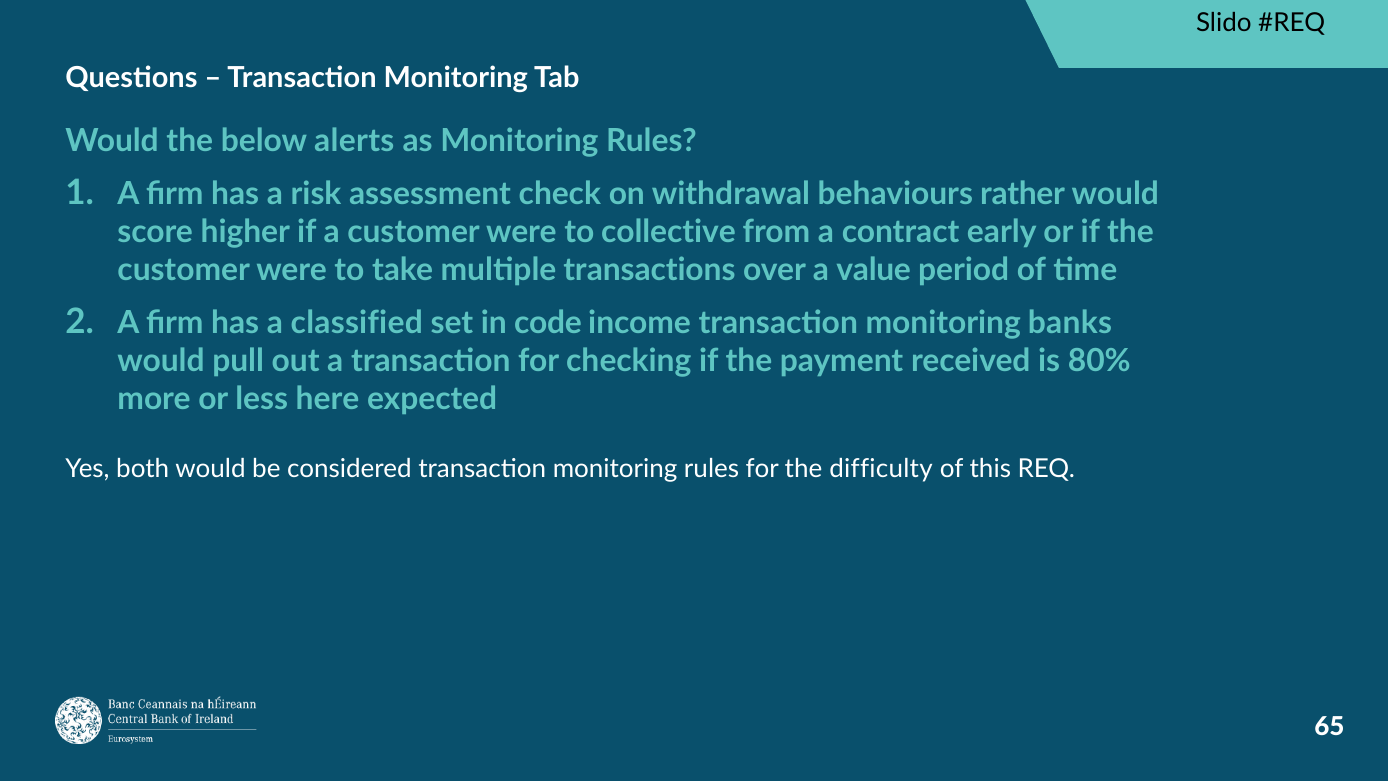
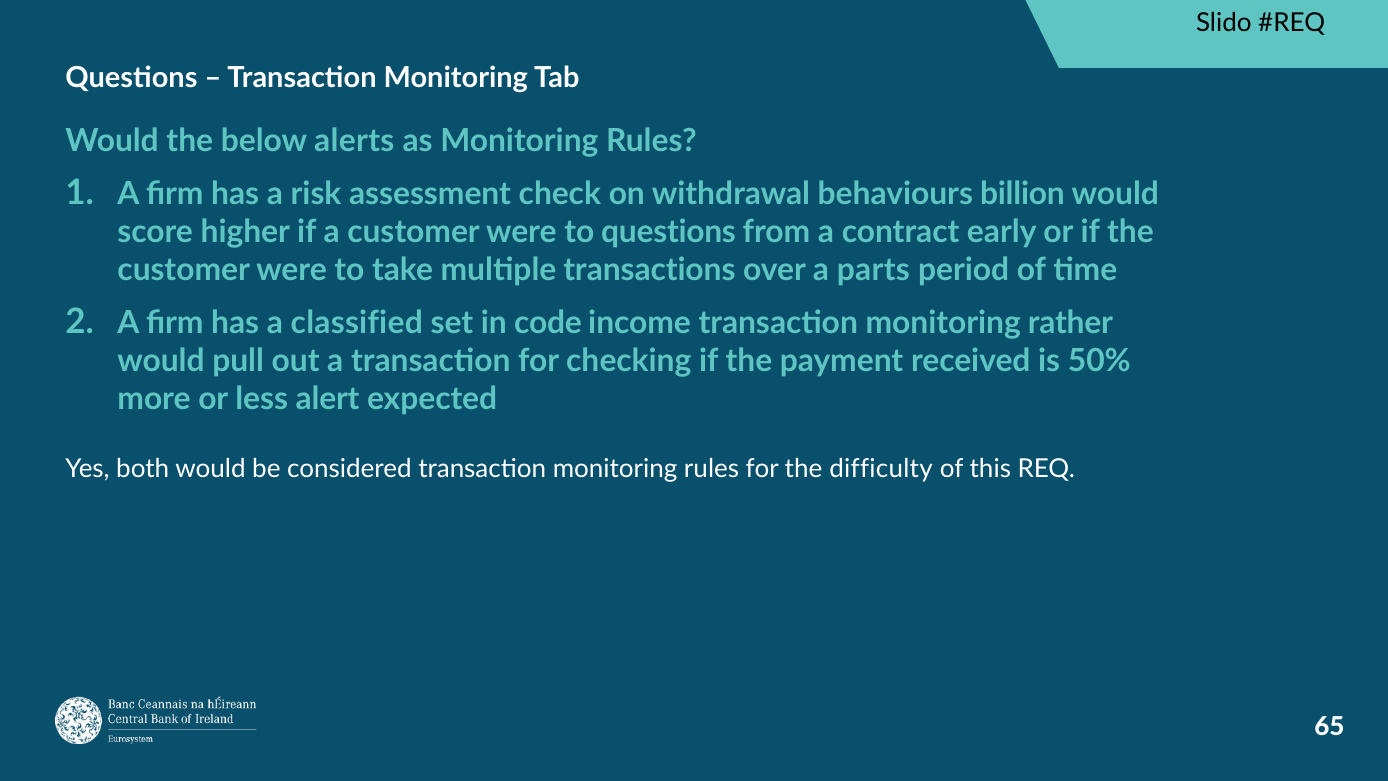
rather: rather -> billion (1022, 194)
to collective: collective -> questions (669, 232)
value: value -> parts (873, 270)
banks: banks -> rather (1070, 323)
80%: 80% -> 50% (1099, 361)
here: here -> alert (328, 399)
